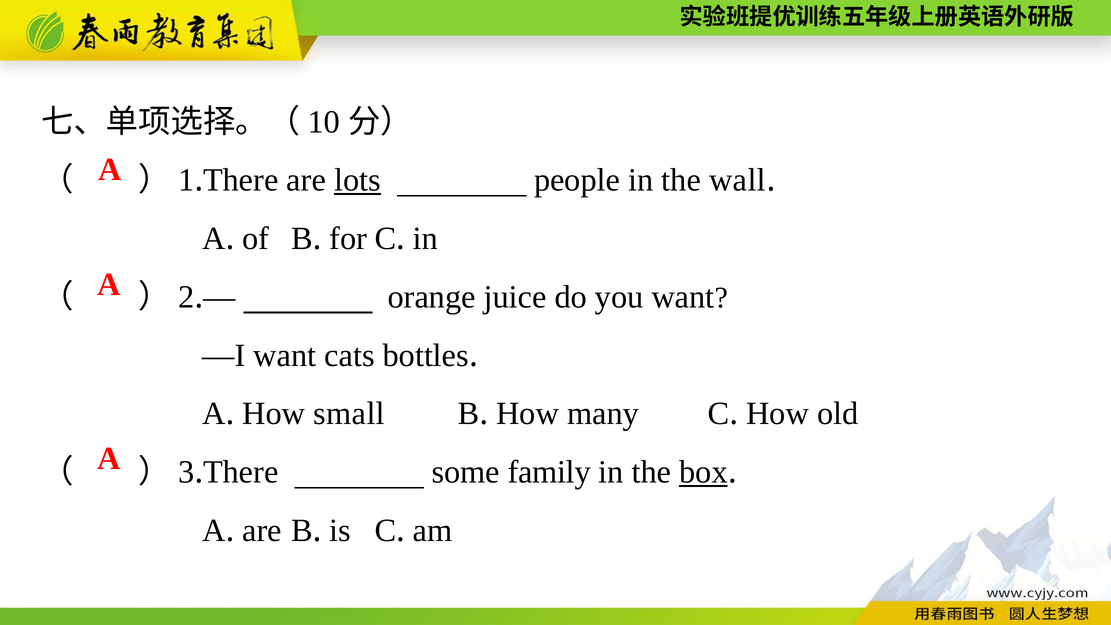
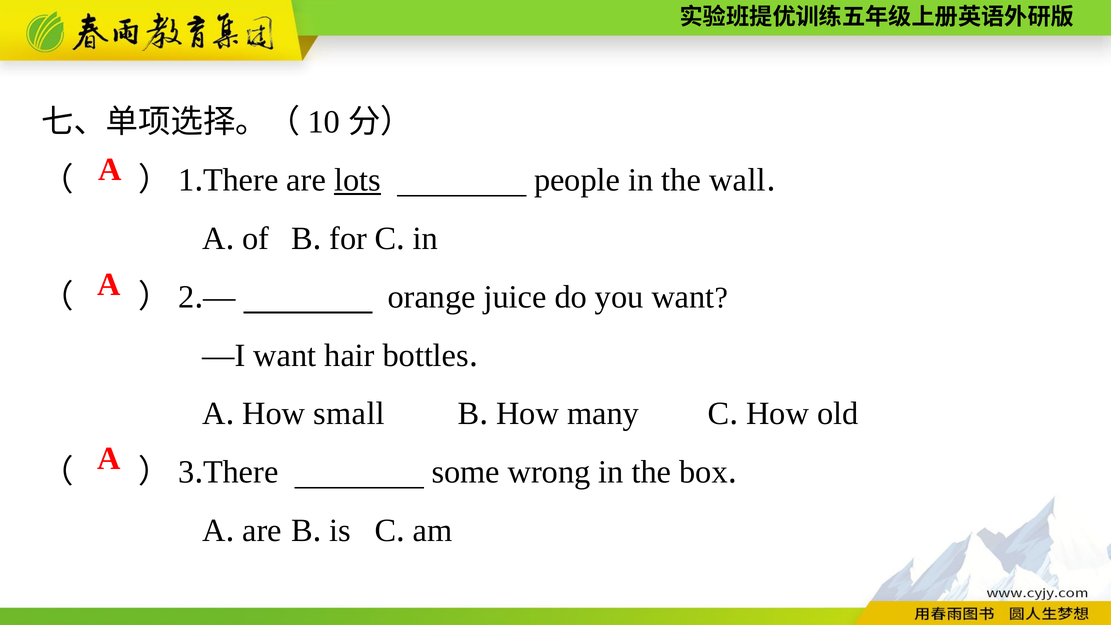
cats: cats -> hair (350, 355)
family: family -> wrong (549, 472)
box underline: present -> none (703, 472)
